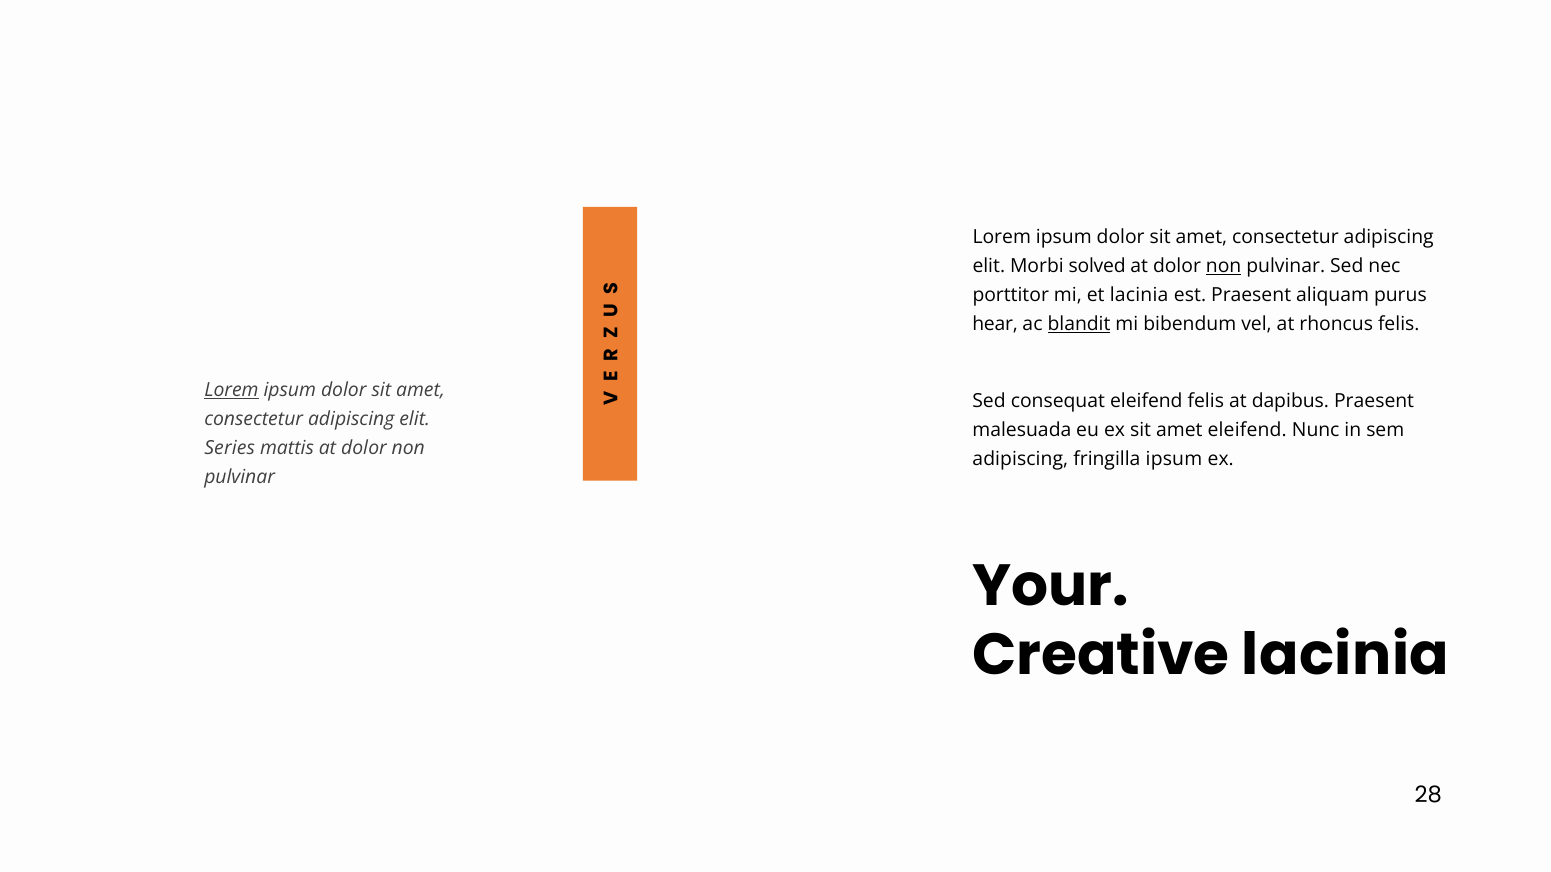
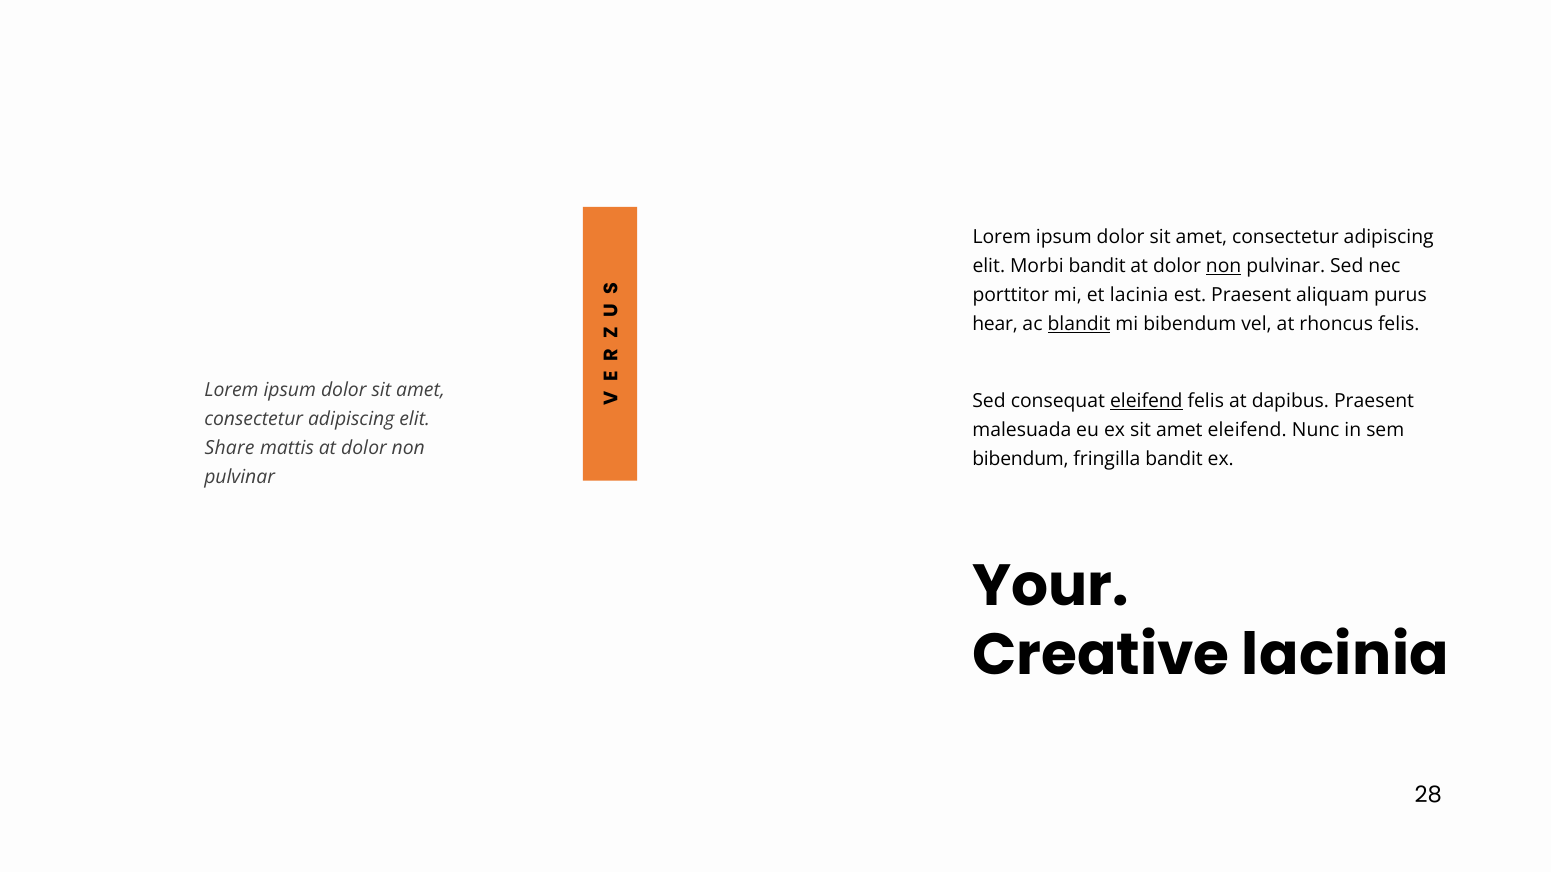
Morbi solved: solved -> bandit (1097, 266)
Lorem underline: present -> none (231, 390)
eleifend underline: none -> present (1146, 401)
Series: Series -> Share (230, 449)
adipiscing: adipiscing -> bibendum (1020, 460)
fringilla ipsum: ipsum -> bandit (1174, 460)
